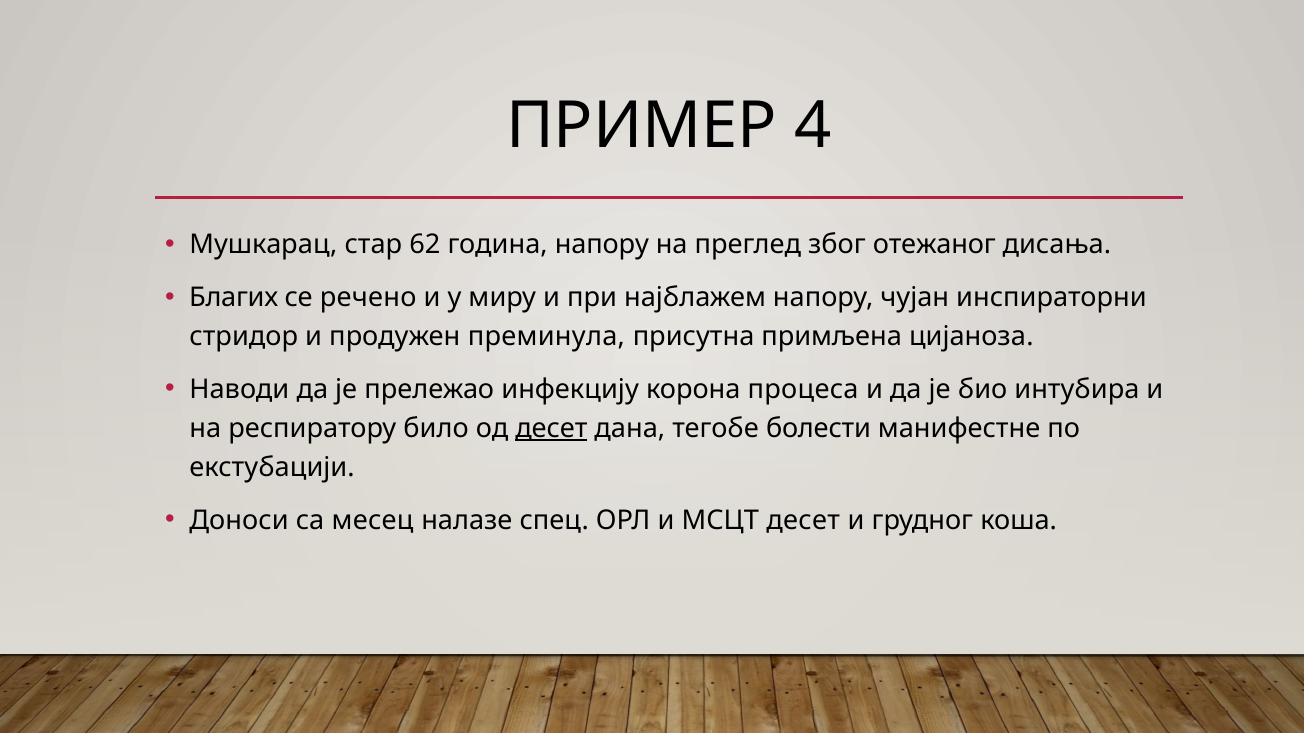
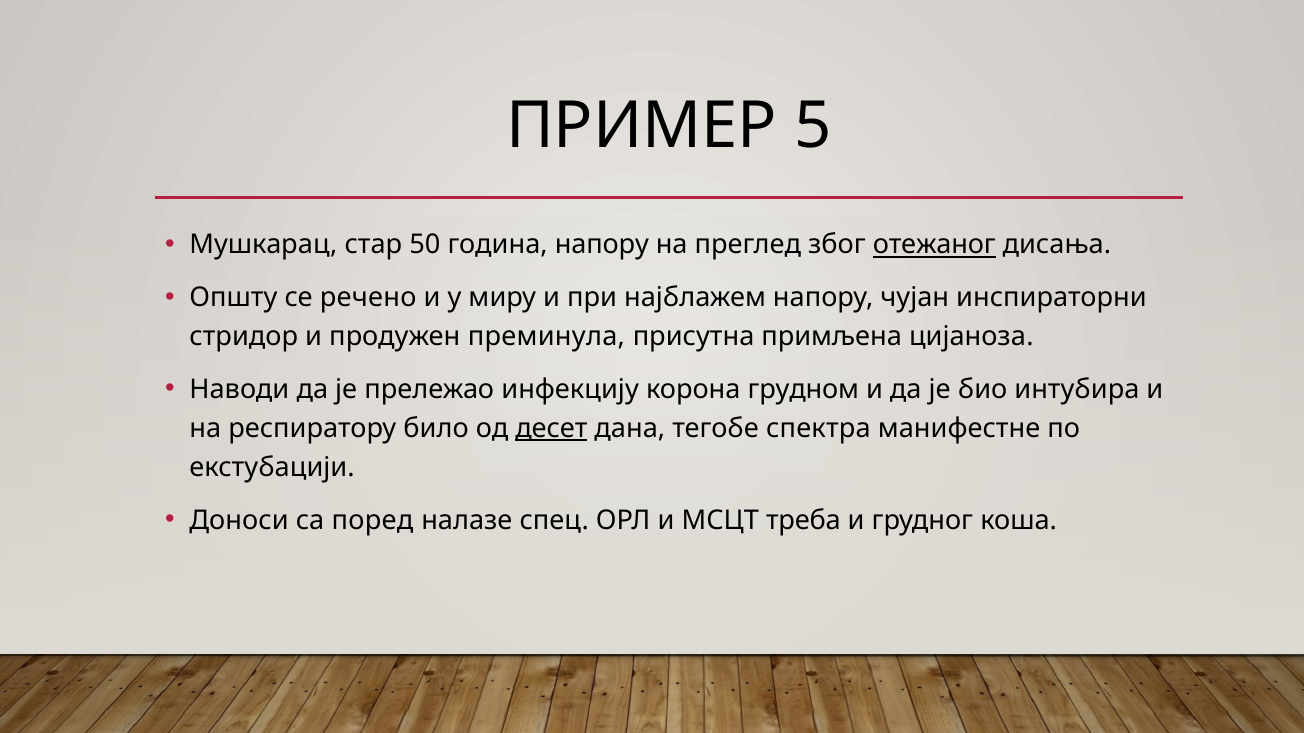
4: 4 -> 5 (813, 126)
62: 62 -> 50 (425, 245)
отежаног underline: none -> present (934, 245)
Благих: Благих -> Општу (233, 298)
процеса: процеса -> грудном (803, 390)
болести: болести -> спектра (818, 429)
месец: месец -> поред (373, 521)
МСЦТ десет: десет -> треба (803, 521)
